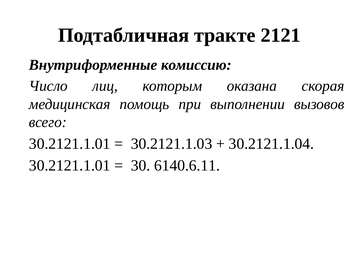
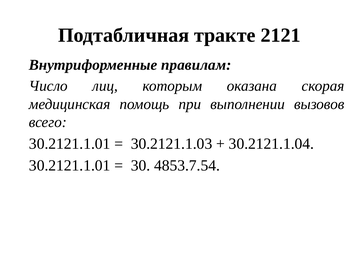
комиссию: комиссию -> правилам (196, 65)
6140.6.11: 6140.6.11 -> 4853.7.54 (187, 165)
